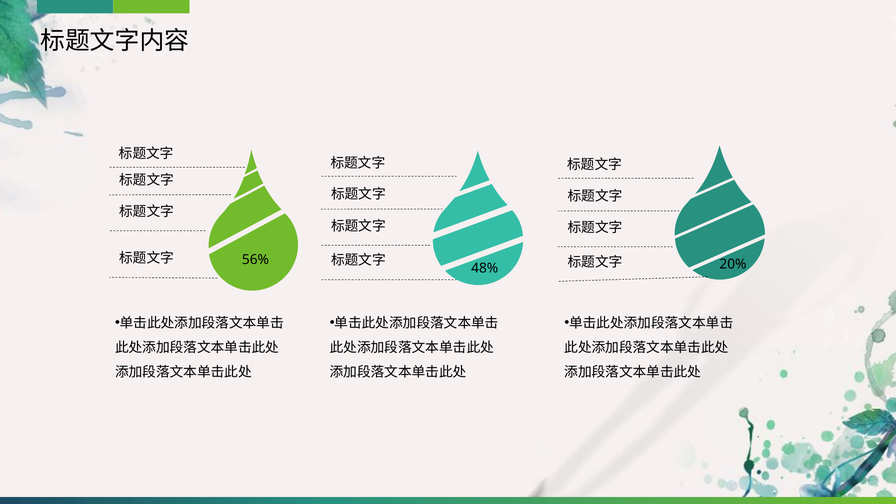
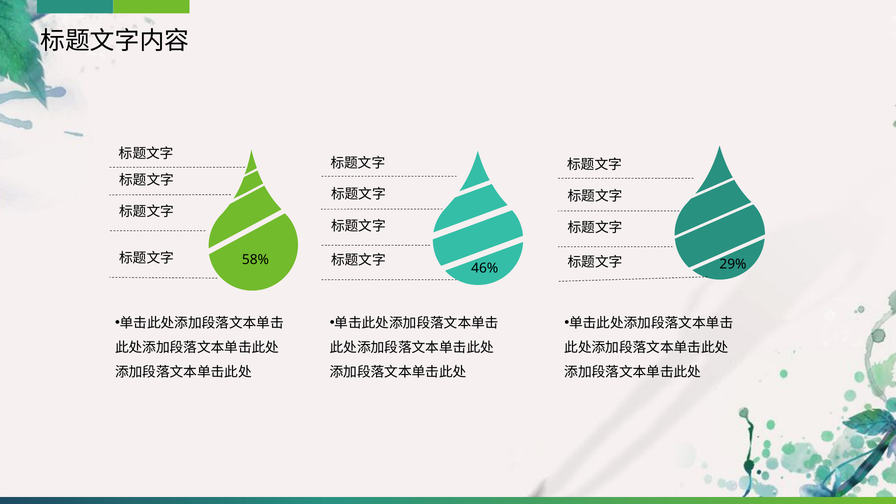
56%: 56% -> 58% (255, 260)
20%: 20% -> 29% (733, 264)
48%: 48% -> 46% (485, 268)
